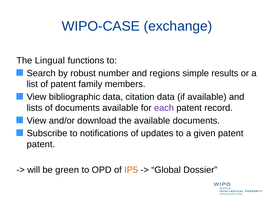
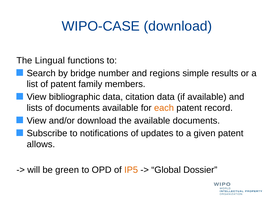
WIPO-CASE exchange: exchange -> download (178, 26)
robust: robust -> bridge (83, 73)
each colour: purple -> orange (164, 108)
patent: patent -> allows (41, 145)
